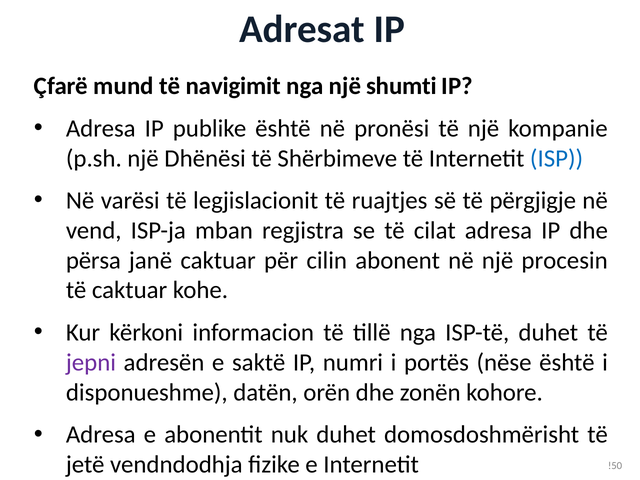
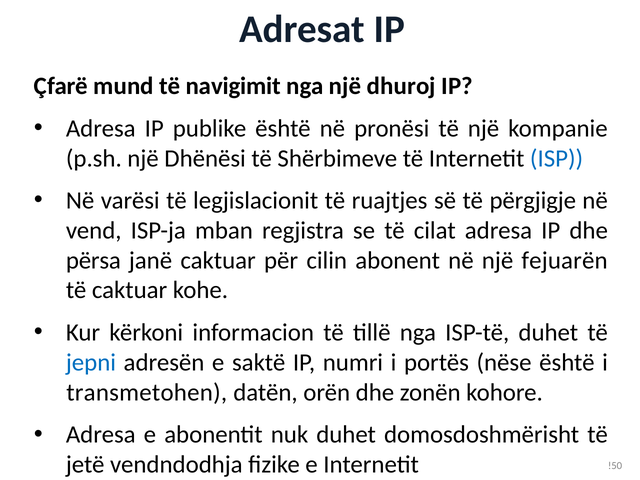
shumti: shumti -> dhuroj (401, 86)
procesin: procesin -> fejuarën (565, 260)
jepni colour: purple -> blue (91, 362)
disponueshme: disponueshme -> transmetohen (147, 392)
